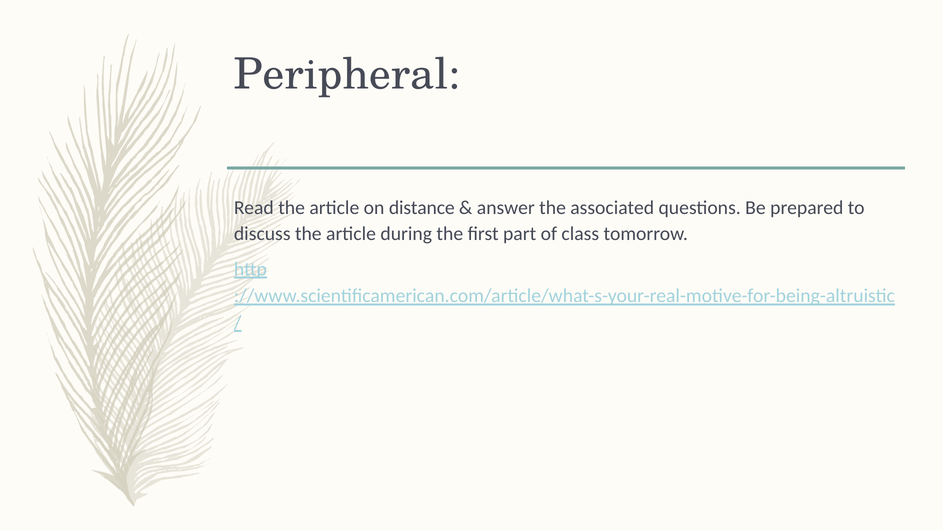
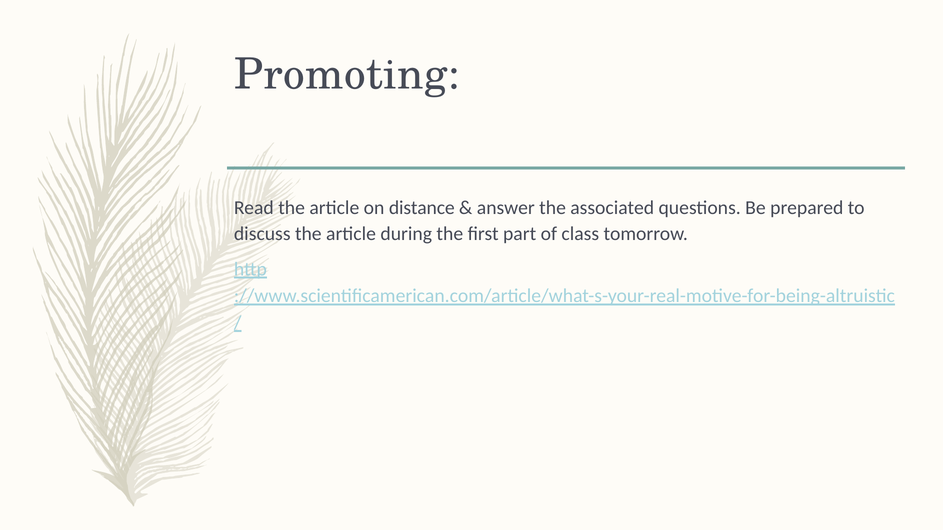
Peripheral: Peripheral -> Promoting (347, 74)
